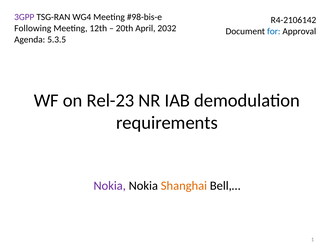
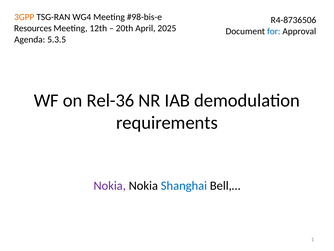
3GPP colour: purple -> orange (24, 17)
R4-2106142: R4-2106142 -> R4-8736506 (293, 20)
Following: Following -> Resources (33, 28)
2032: 2032 -> 2025 (167, 28)
Rel-23: Rel-23 -> Rel-36 (110, 100)
Shanghai colour: orange -> blue (184, 185)
